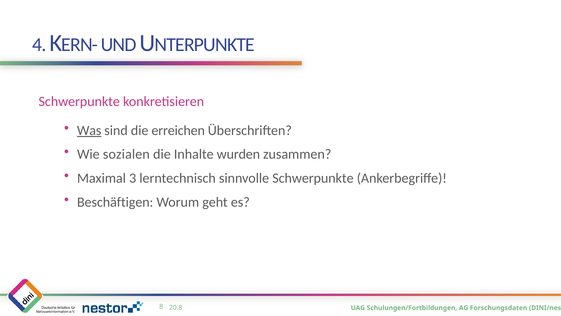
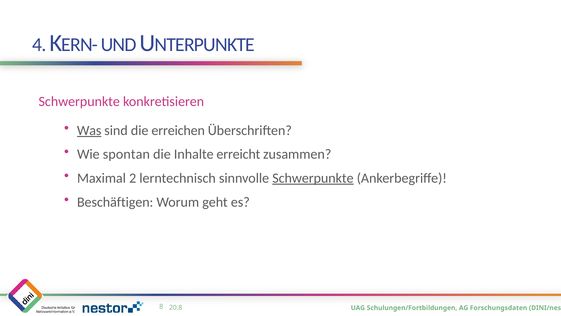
sozialen: sozialen -> spontan (126, 154)
wurden: wurden -> erreicht (238, 154)
3: 3 -> 2 (133, 178)
Schwerpunkte underline: none -> present (313, 178)
